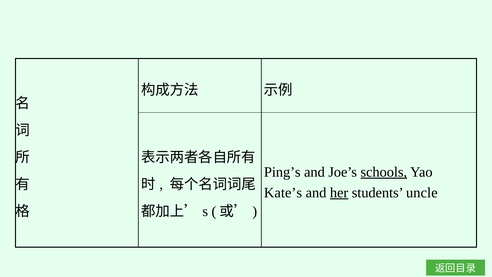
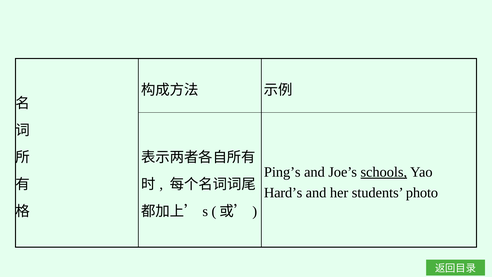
Kate’s: Kate’s -> Hard’s (283, 192)
her underline: present -> none (339, 192)
uncle: uncle -> photo (422, 192)
